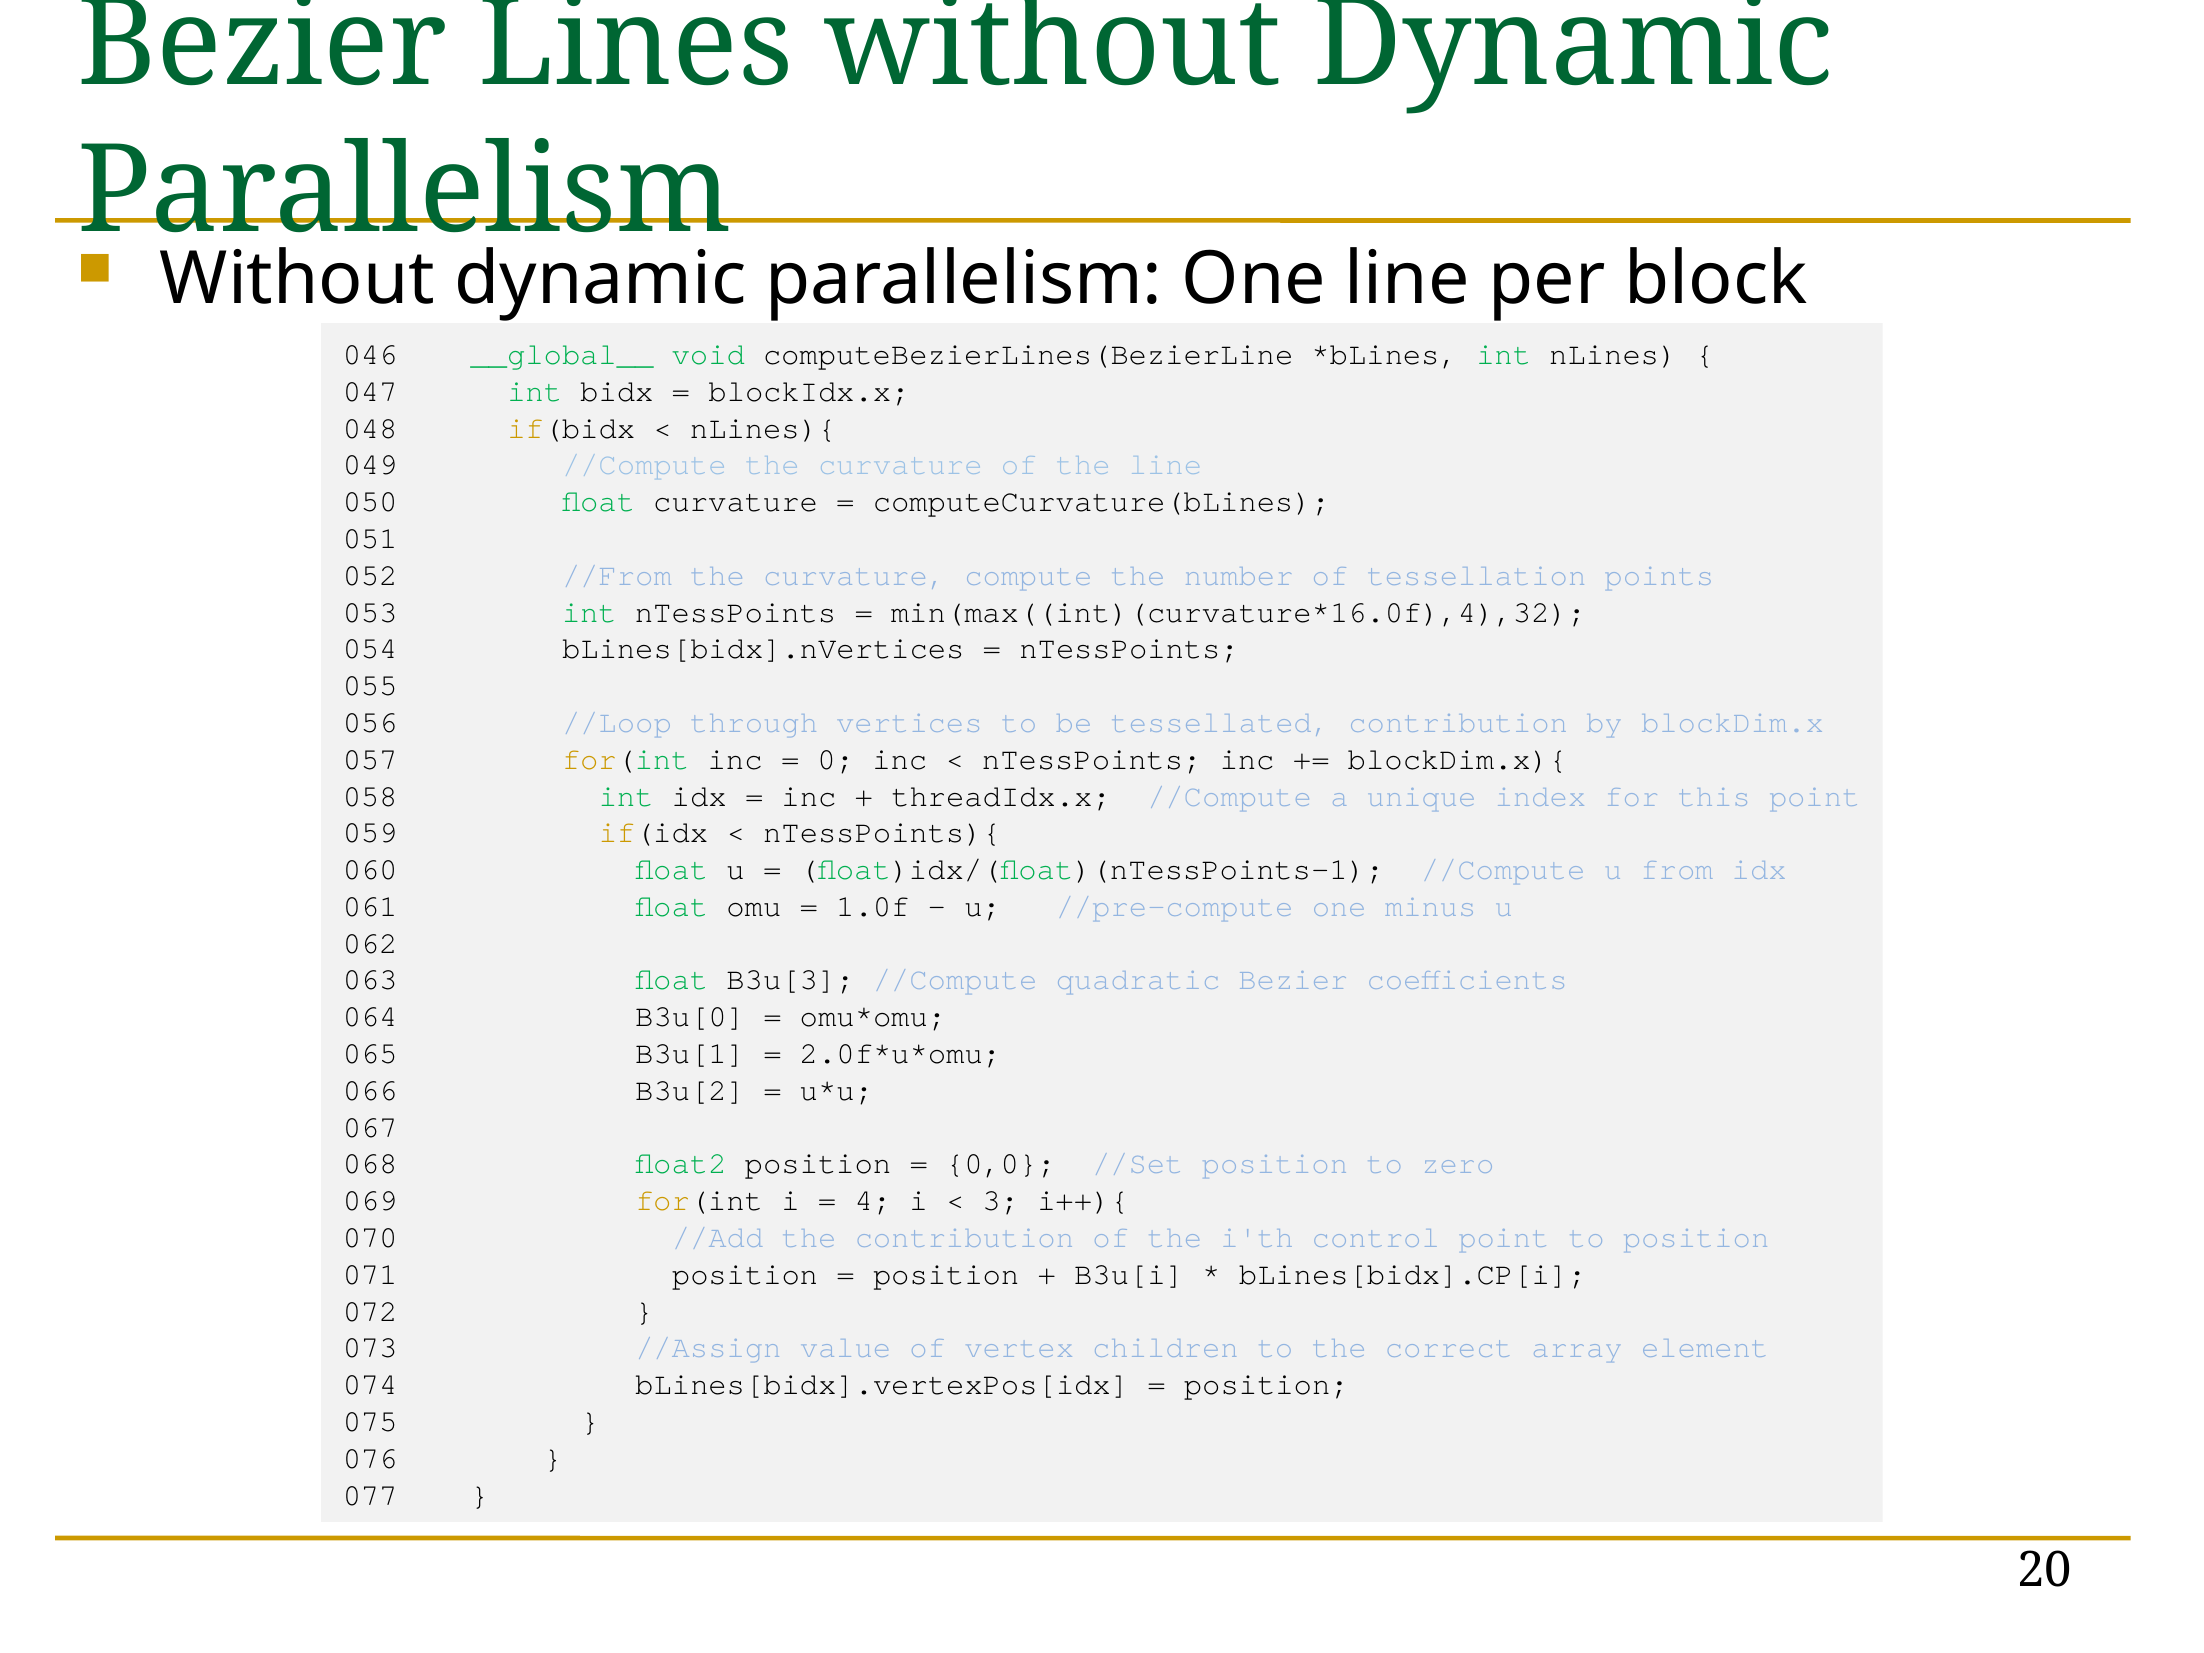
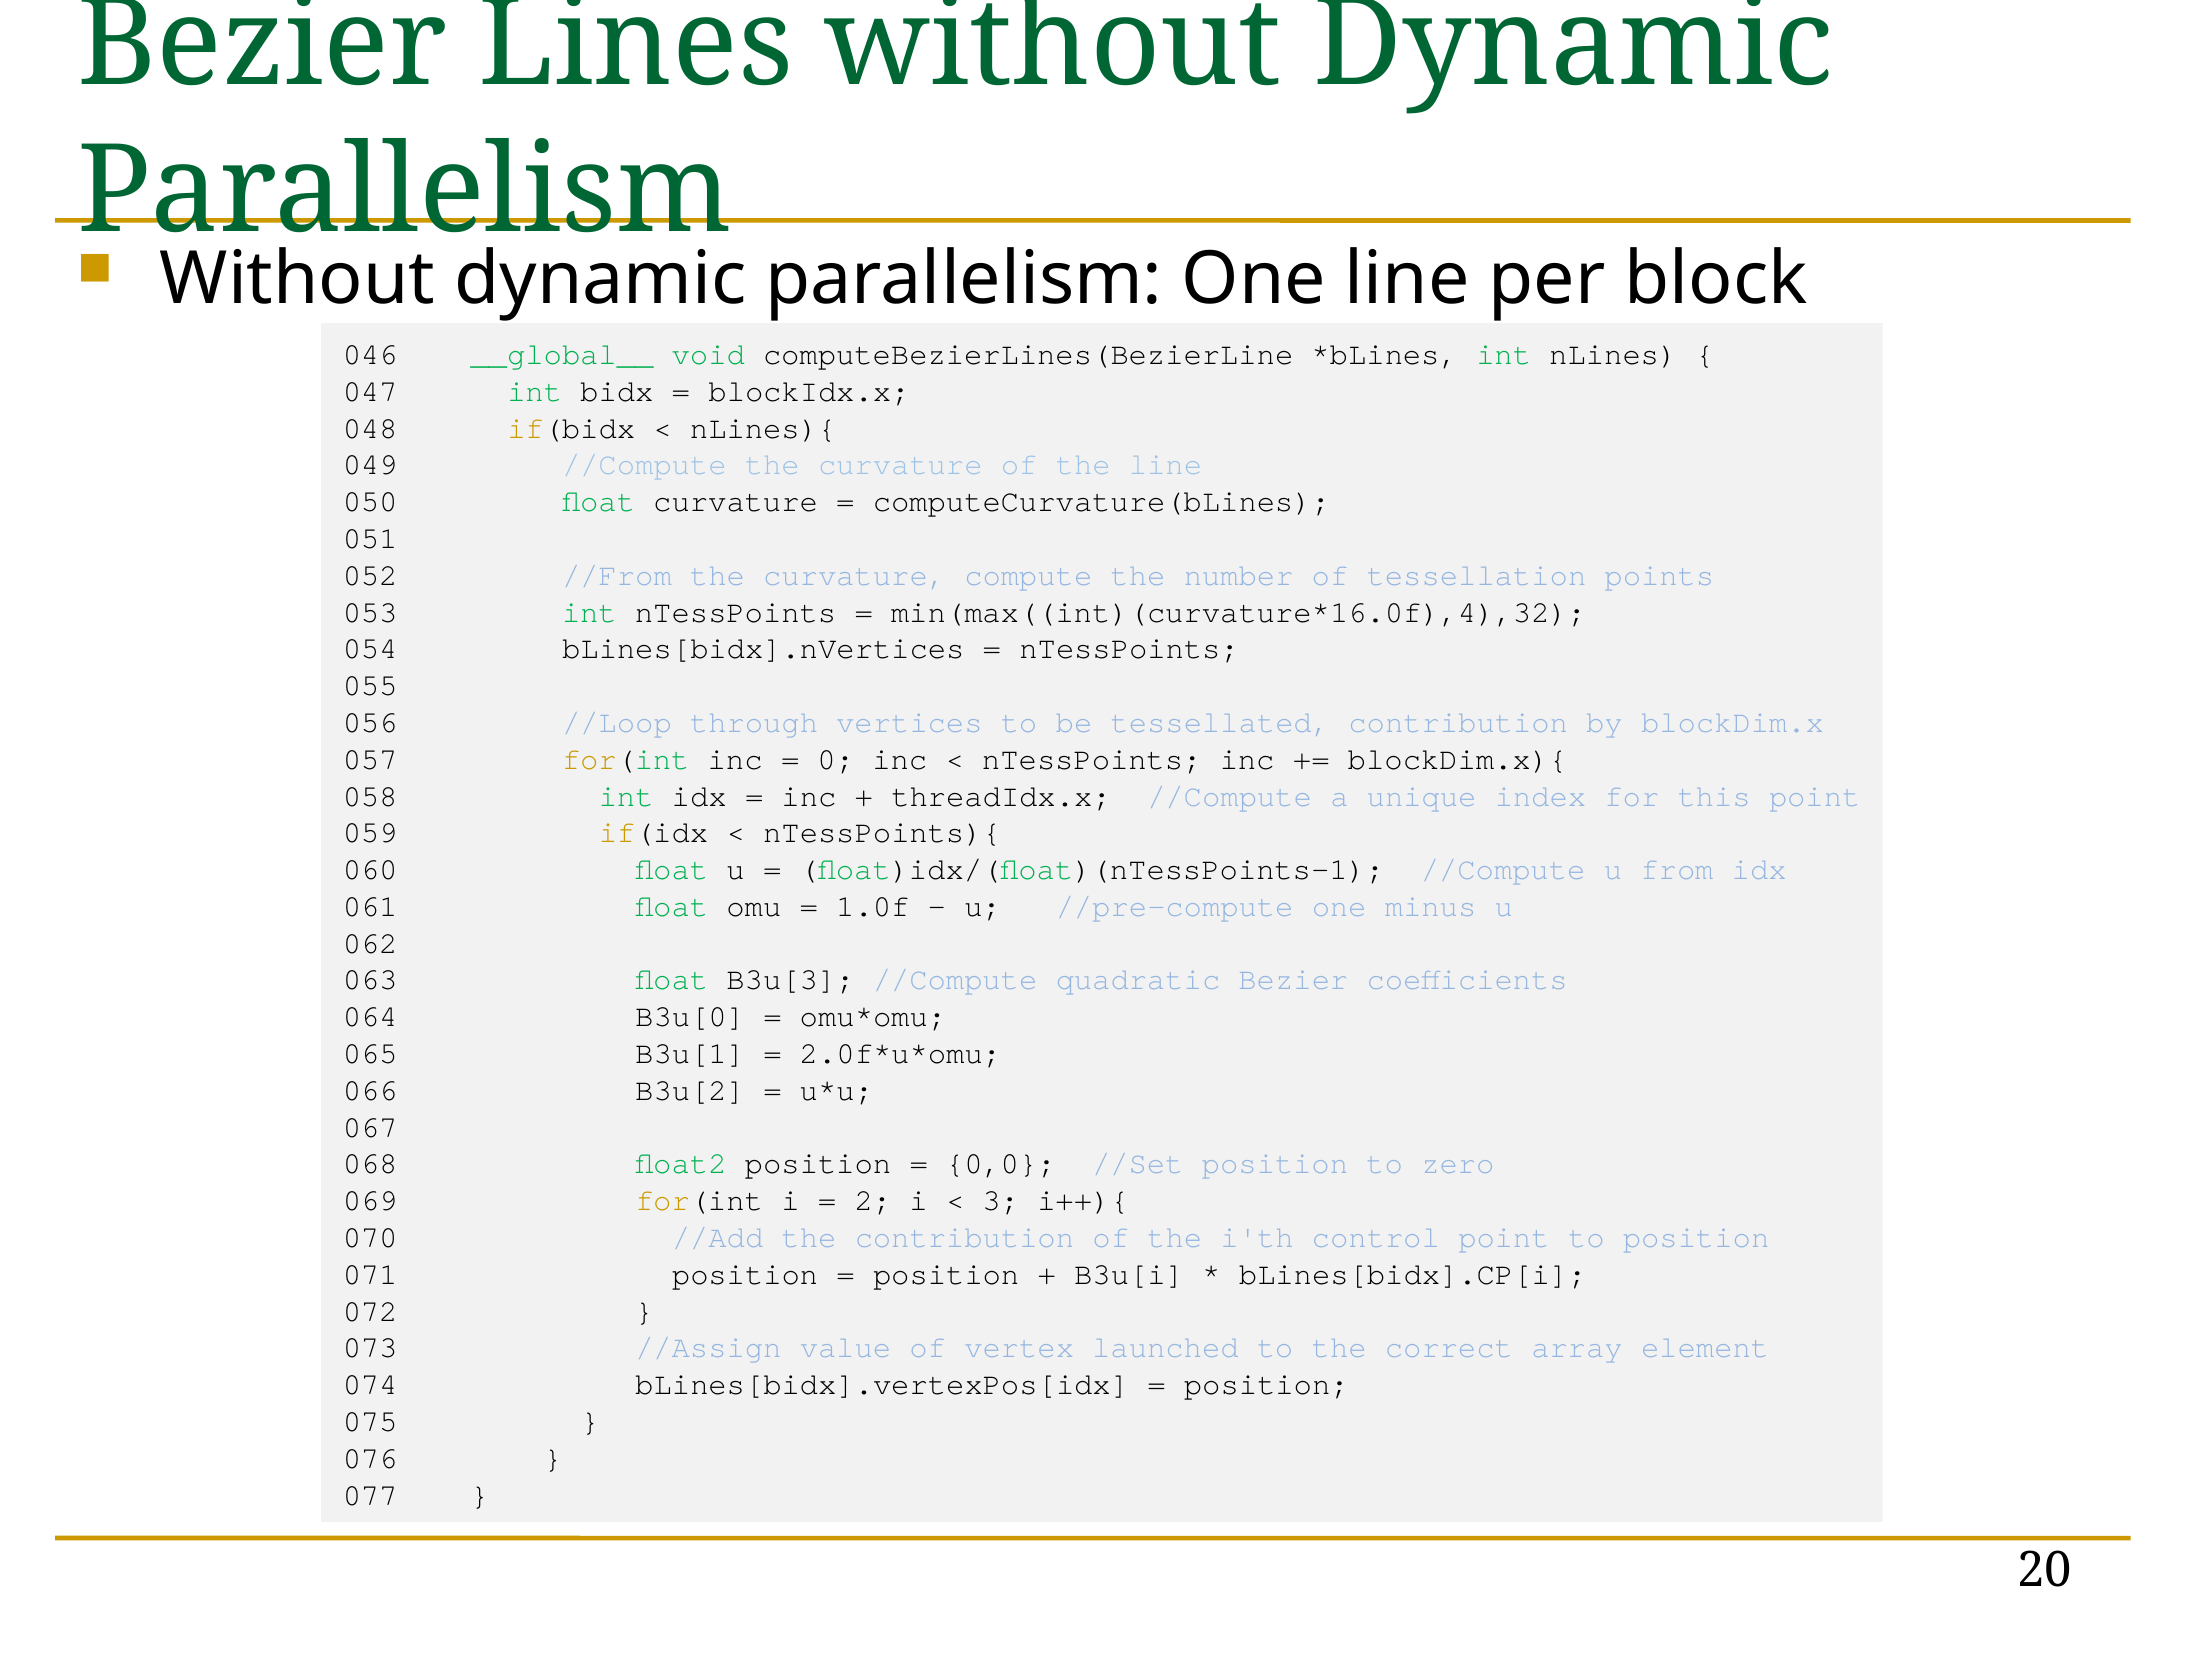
4: 4 -> 2 (873, 1201)
children: children -> launched (1165, 1348)
